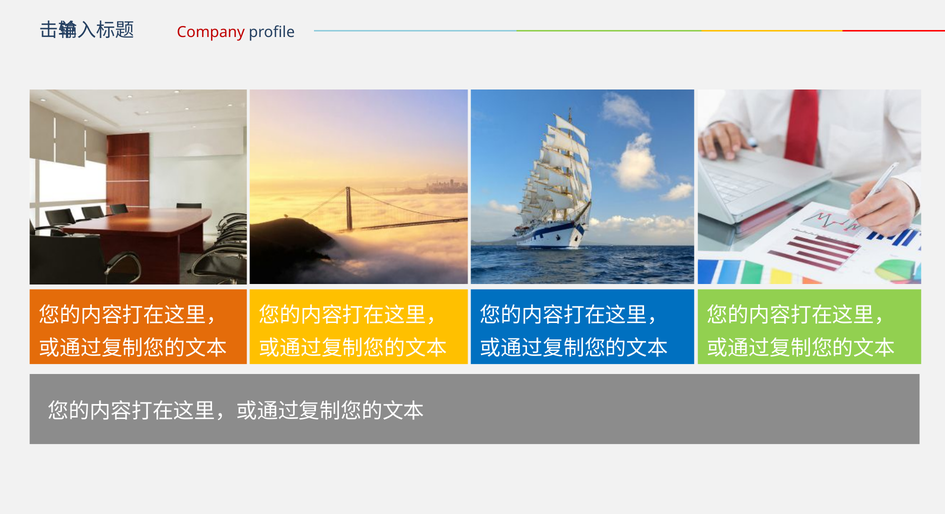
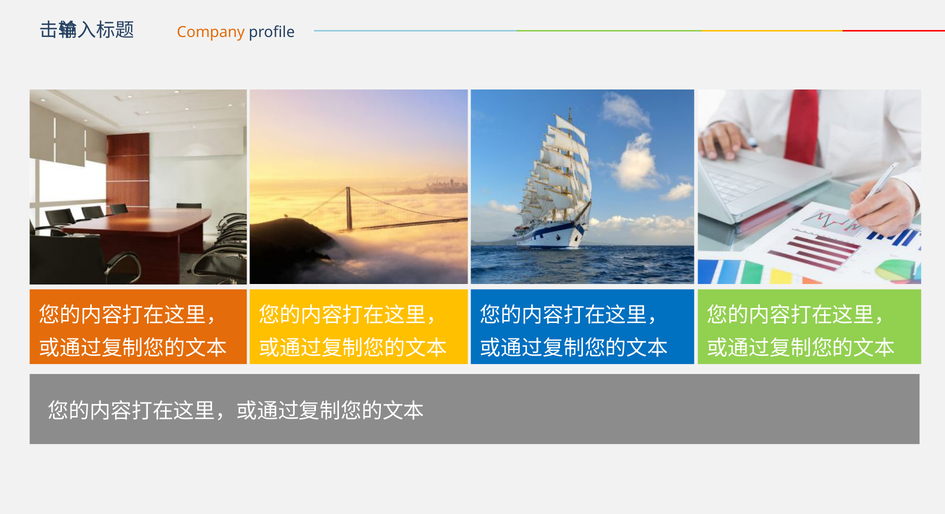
Company colour: red -> orange (211, 32)
